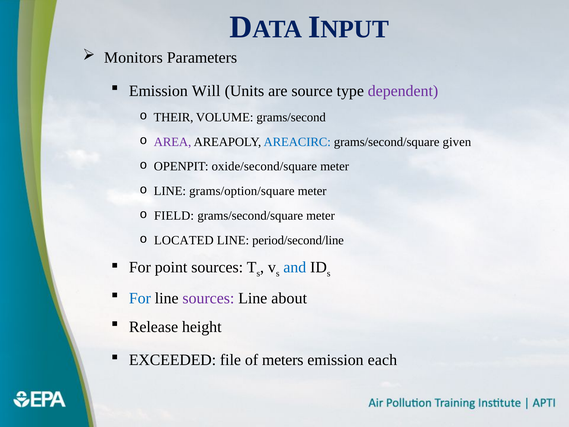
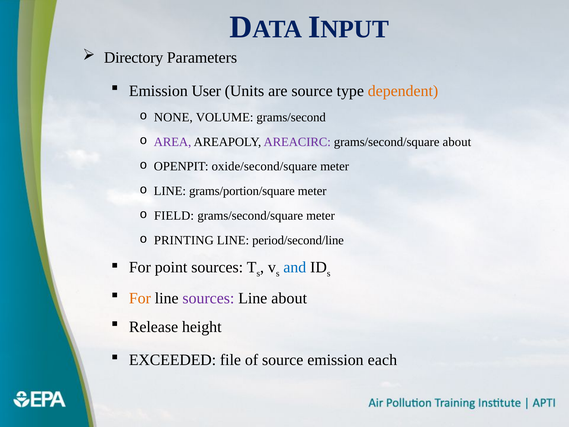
Monitors: Monitors -> Directory (134, 58)
Will: Will -> User (206, 91)
dependent colour: purple -> orange (403, 91)
THEIR: THEIR -> NONE (173, 117)
AREACIRC colour: blue -> purple (297, 142)
grams/second/square given: given -> about (457, 142)
grams/option/square: grams/option/square -> grams/portion/square (242, 191)
LOCATED: LOCATED -> PRINTING (184, 240)
For colour: blue -> orange (140, 298)
of meters: meters -> source (283, 360)
